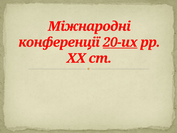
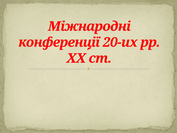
20-их underline: present -> none (120, 42)
